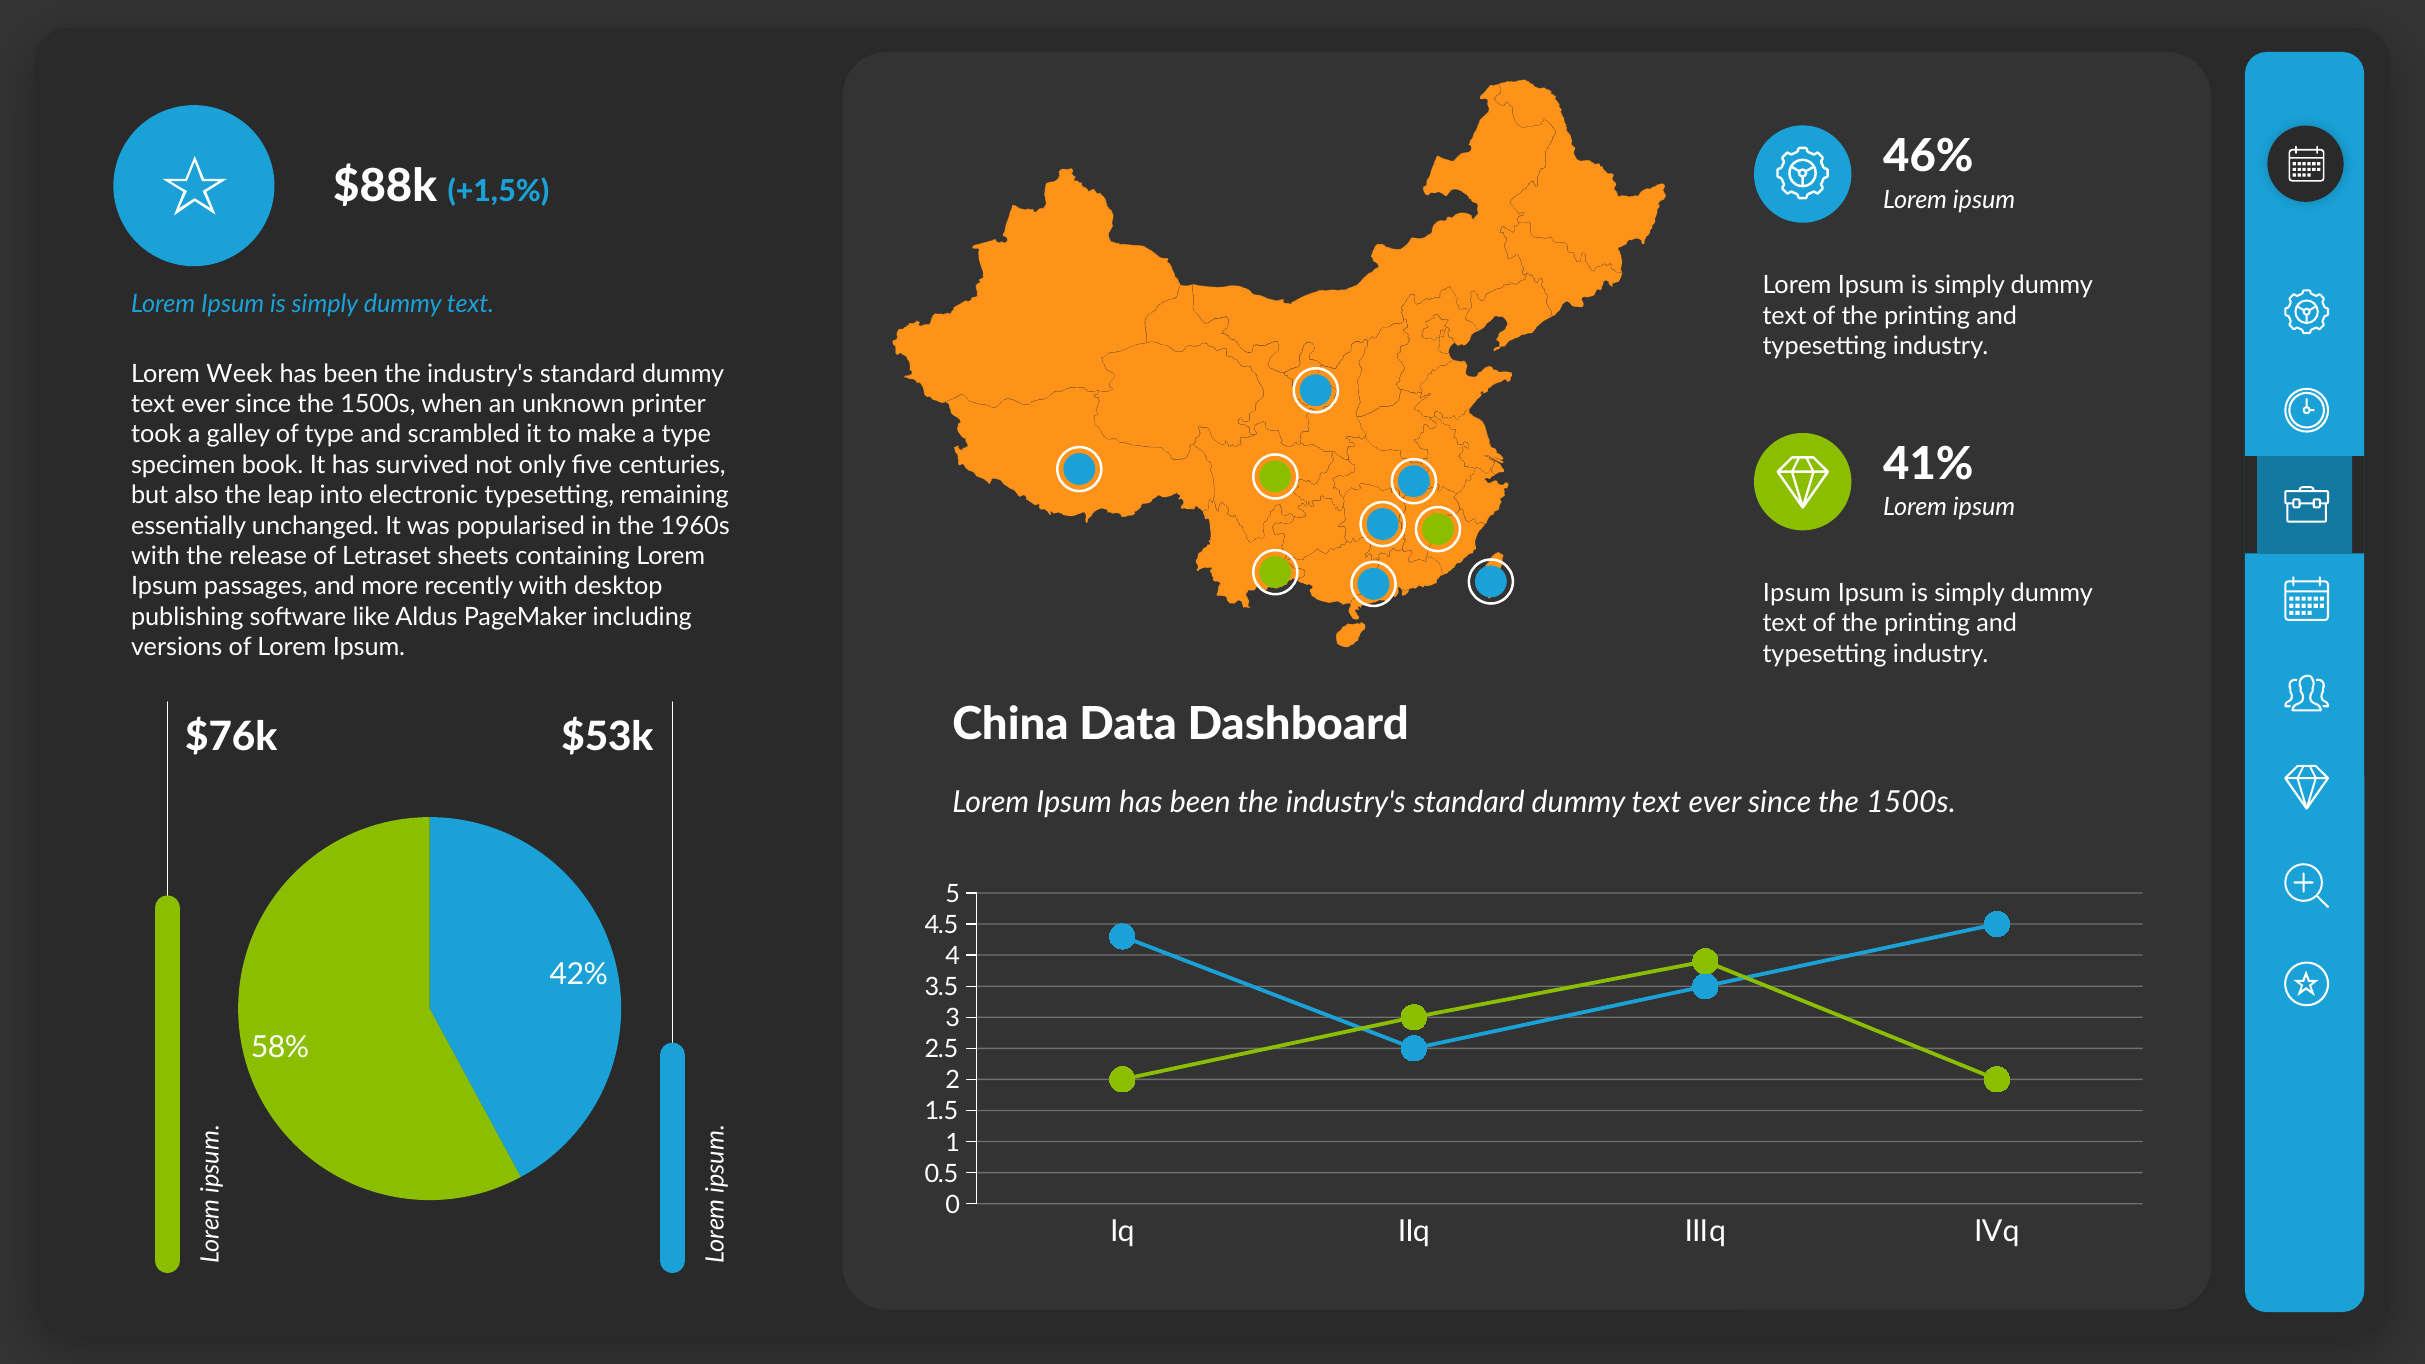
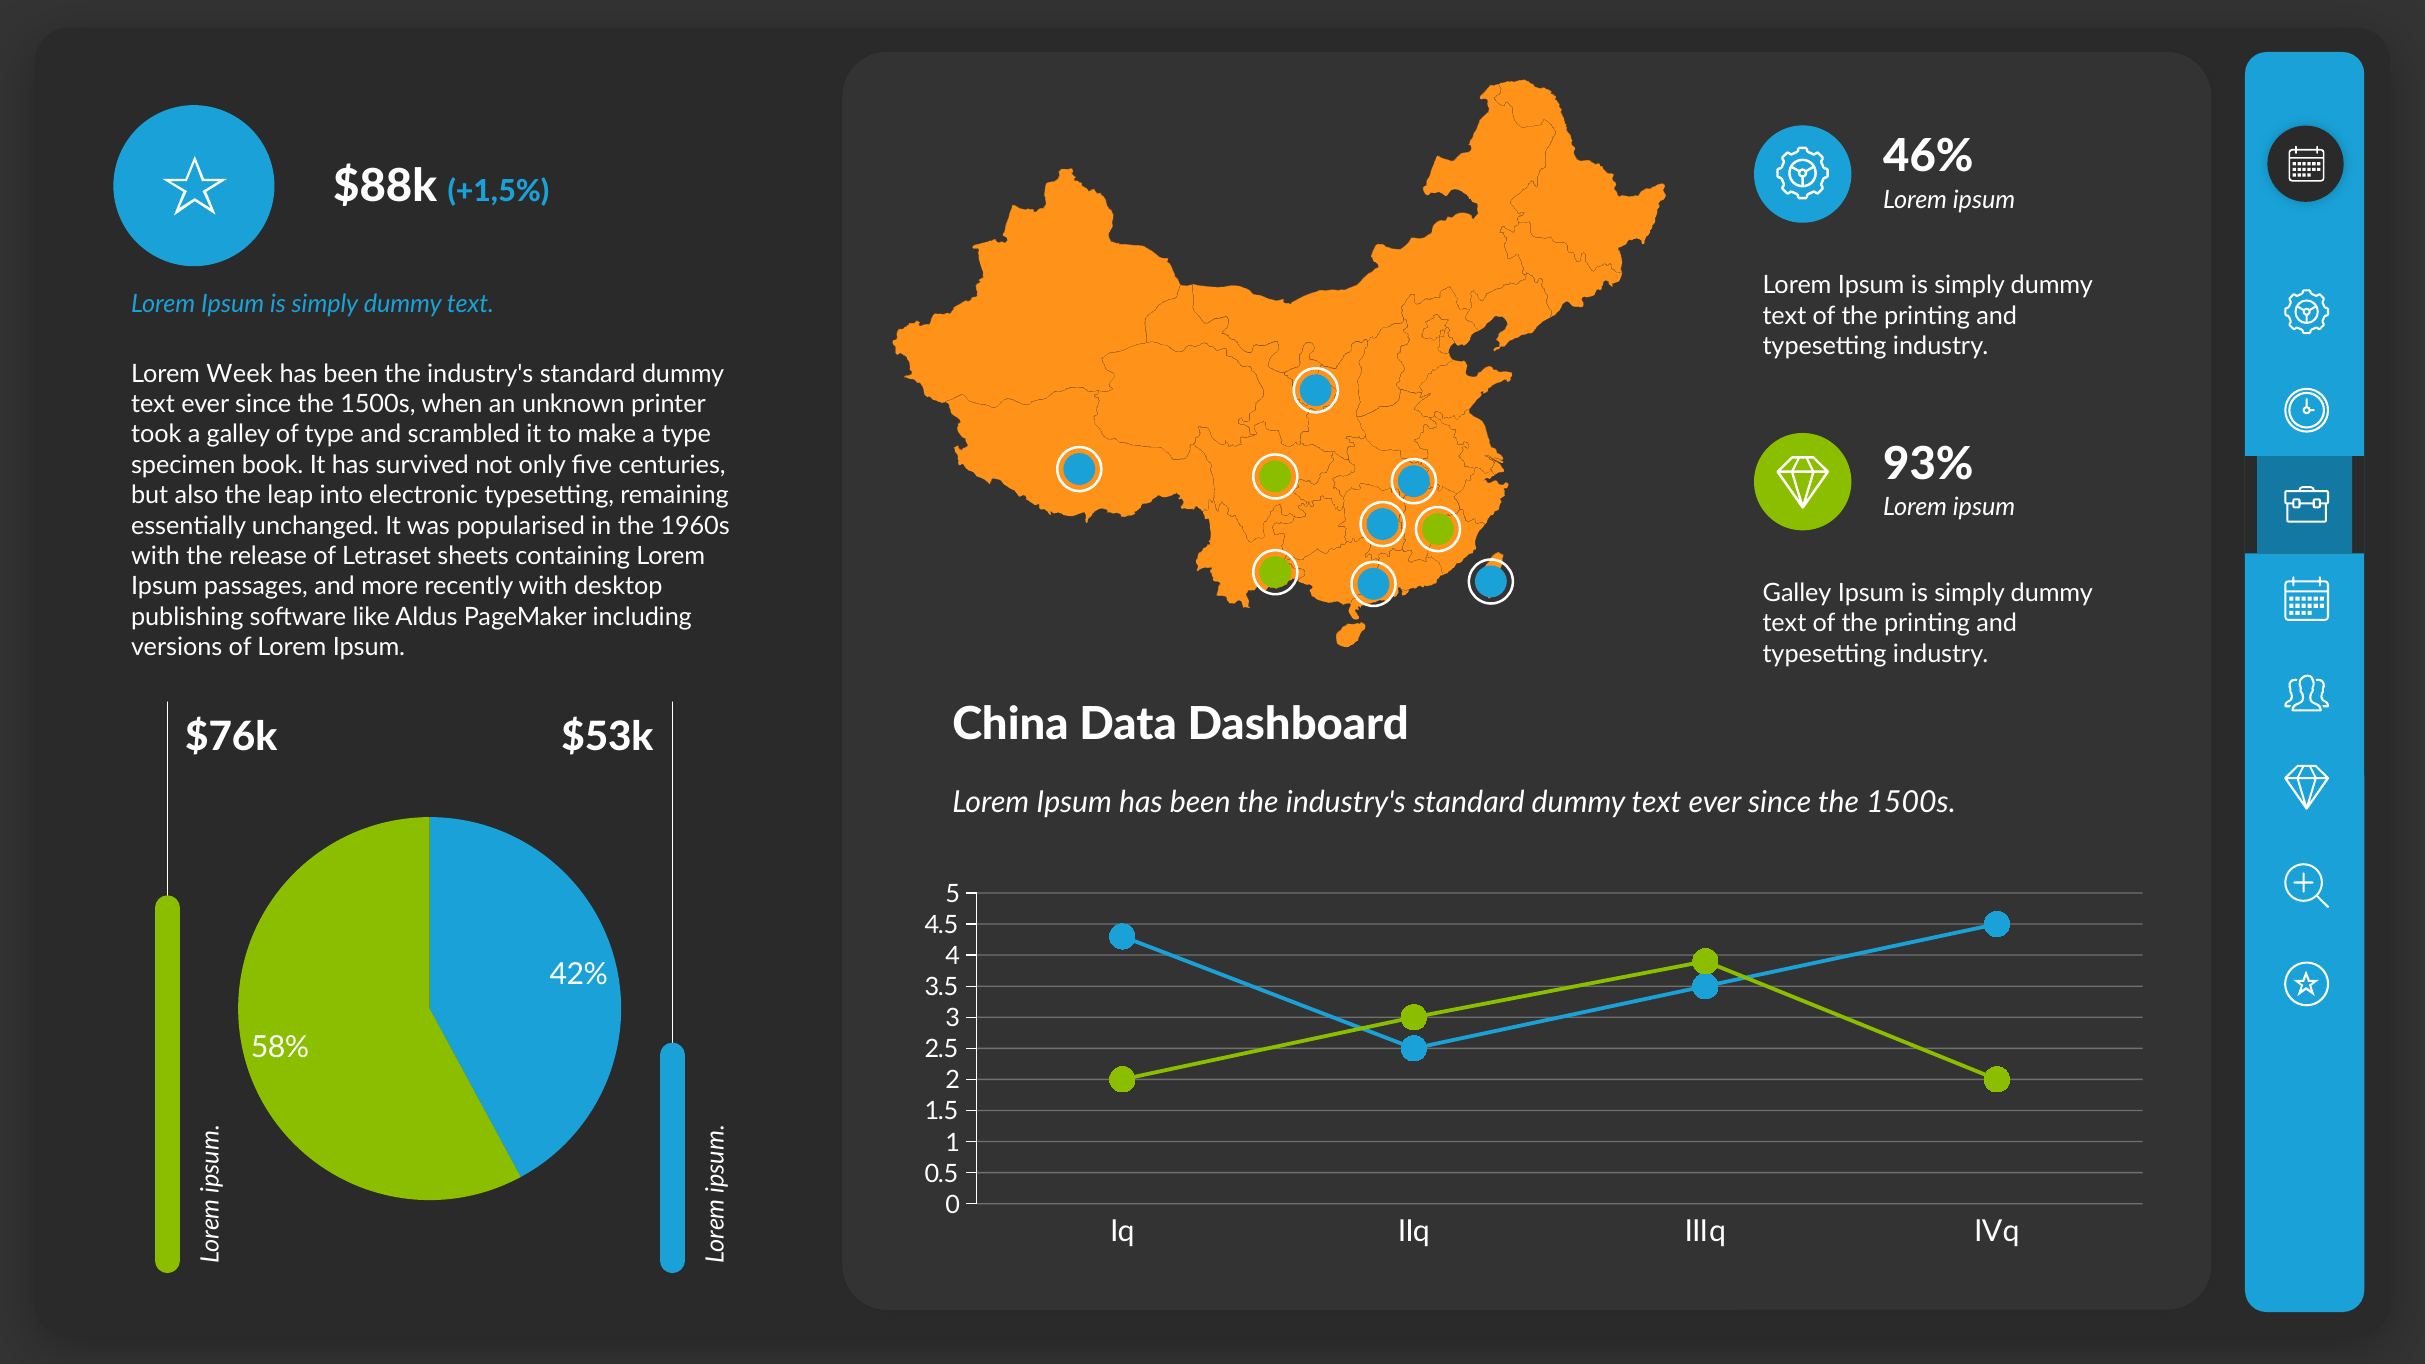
41%: 41% -> 93% (1928, 464)
Ipsum: Ipsum -> Galley (1797, 593)
